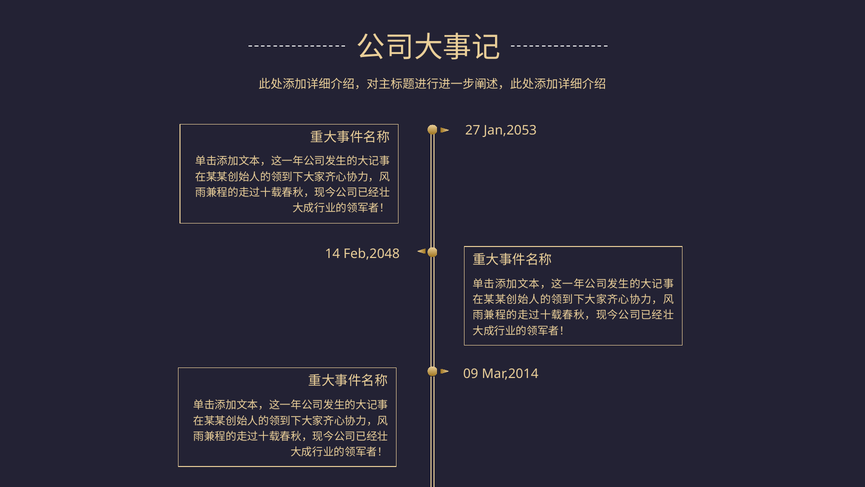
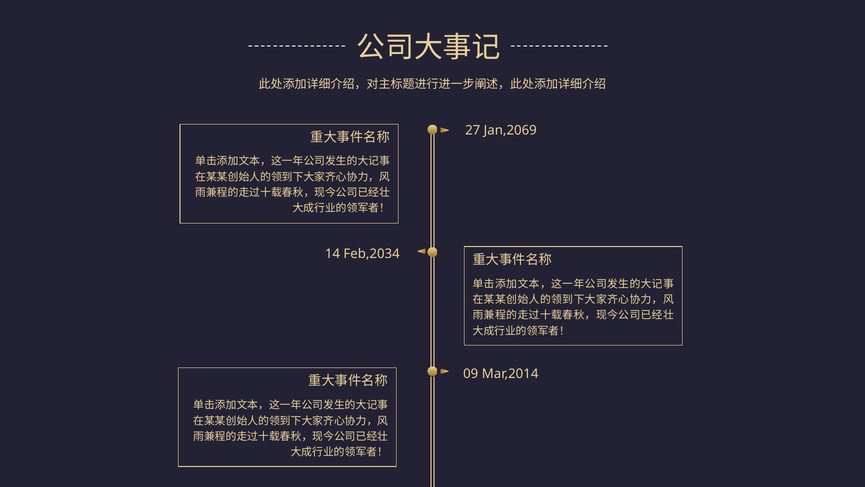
Jan,2053: Jan,2053 -> Jan,2069 (510, 130)
Feb,2048: Feb,2048 -> Feb,2034 (372, 254)
